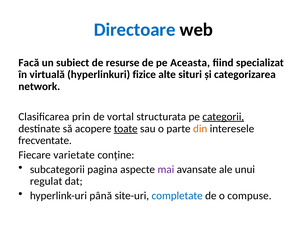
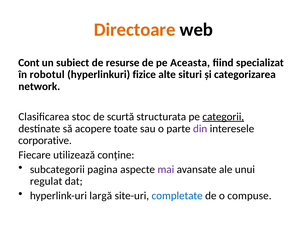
Directoare colour: blue -> orange (135, 30)
Facă: Facă -> Cont (29, 63)
virtuală: virtuală -> robotul (47, 75)
prin: prin -> stoc (81, 117)
vortal: vortal -> scurtă (121, 117)
toate underline: present -> none (126, 129)
din colour: orange -> purple (200, 129)
frecventate: frecventate -> corporative (45, 141)
varietate: varietate -> utilizează (74, 155)
până: până -> largă (101, 196)
